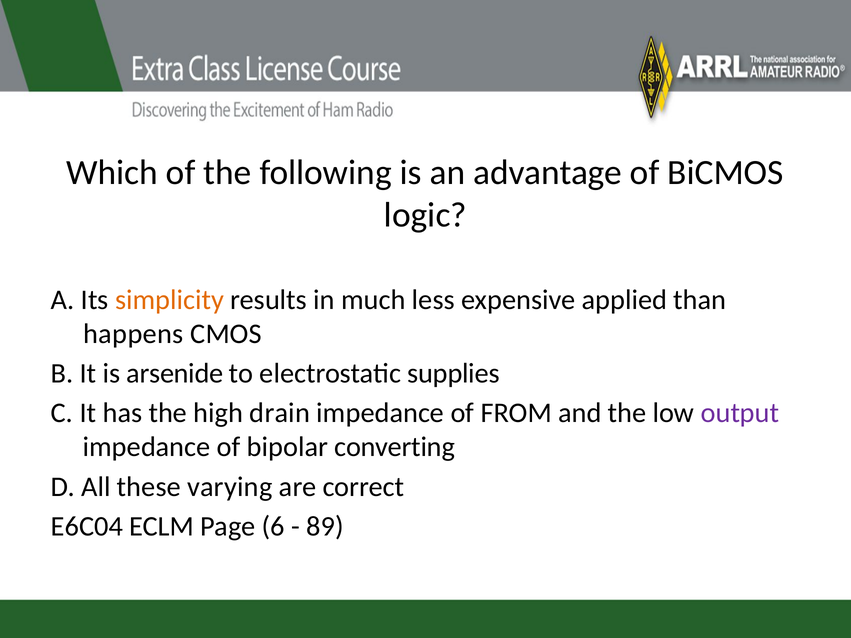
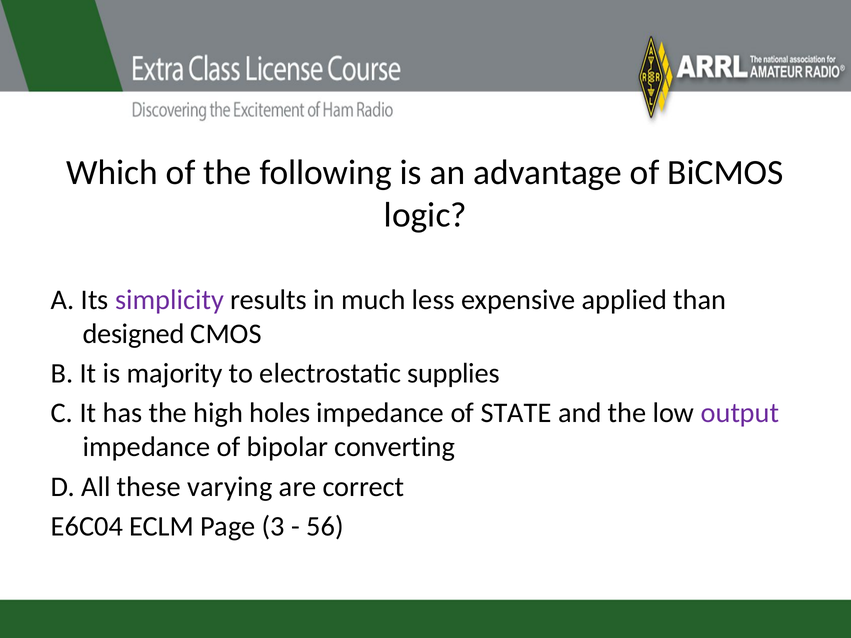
simplicity colour: orange -> purple (169, 300)
happens: happens -> designed (134, 334)
arsenide: arsenide -> majority (175, 374)
drain: drain -> holes (280, 413)
FROM: FROM -> STATE (516, 413)
6: 6 -> 3 (273, 527)
89: 89 -> 56 (325, 527)
